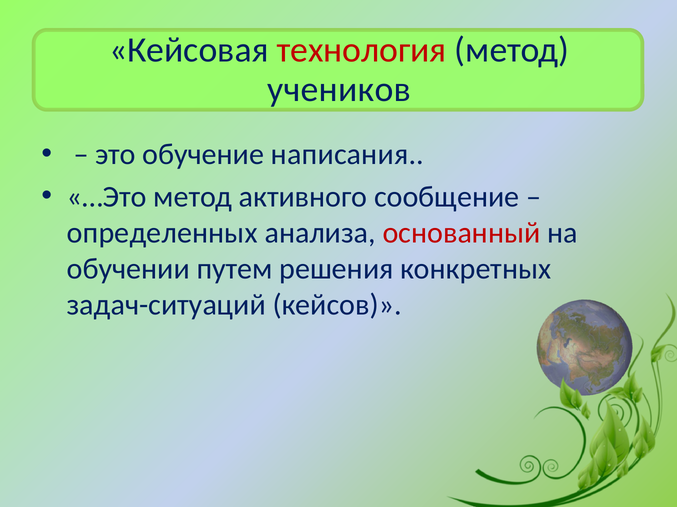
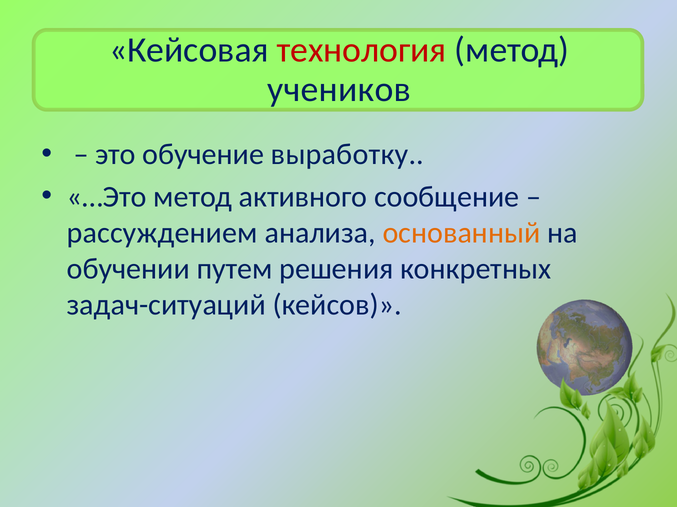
написания: написания -> выработку (347, 155)
определенных: определенных -> рассуждением (162, 233)
основанный colour: red -> orange (461, 233)
